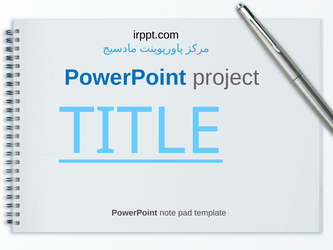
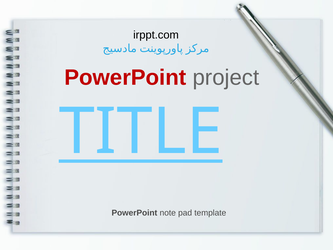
PowerPoint colour: blue -> red (125, 78)
